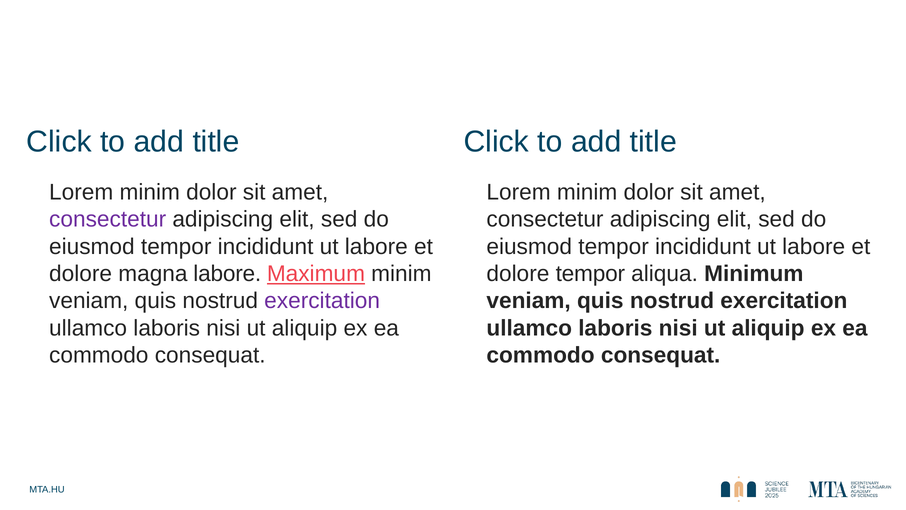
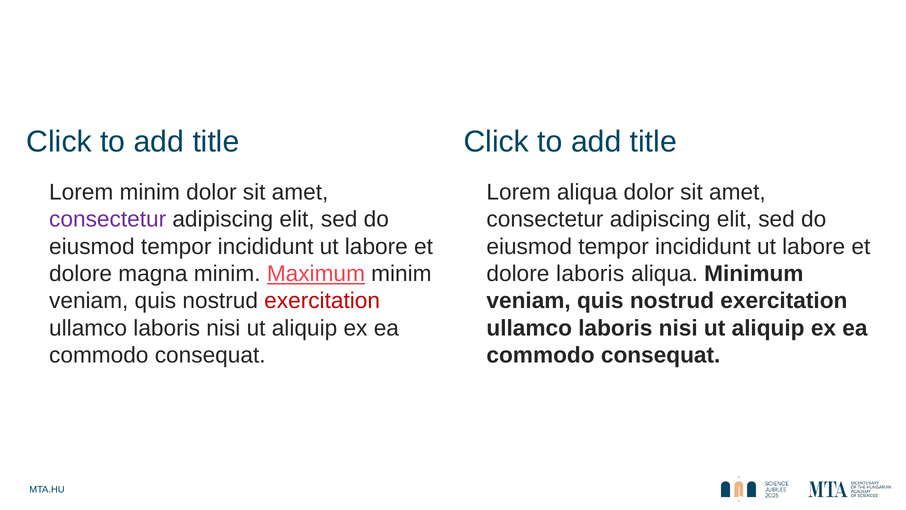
minim: minim -> aliqua (587, 192)
magna labore: labore -> minim (227, 274)
dolore tempor: tempor -> laboris (590, 274)
exercitation colour: purple -> red (322, 301)
